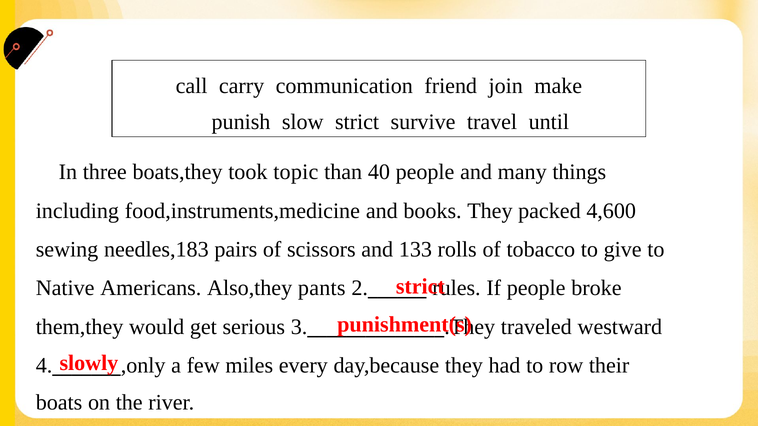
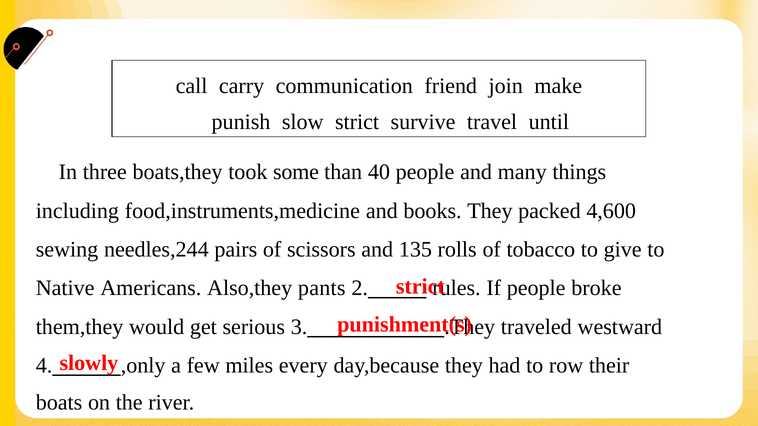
topic: topic -> some (296, 172)
needles,183: needles,183 -> needles,244 (156, 250)
133: 133 -> 135 (415, 250)
